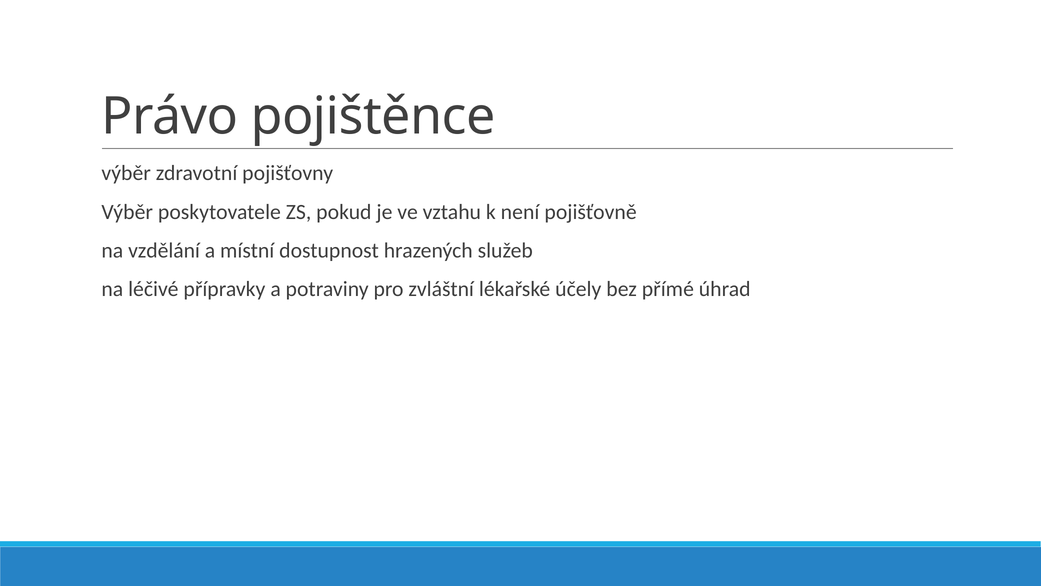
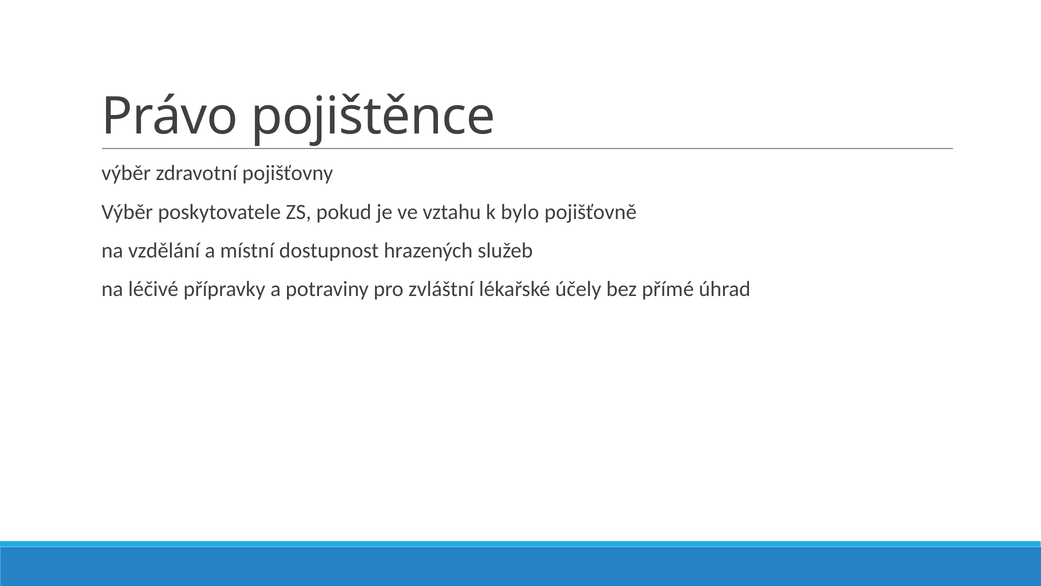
není: není -> bylo (520, 212)
